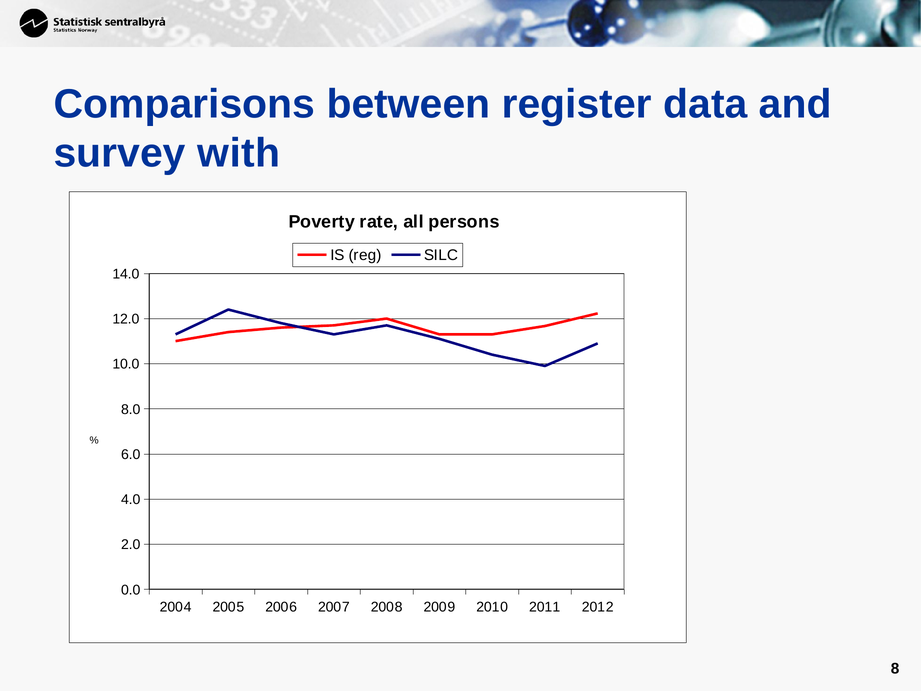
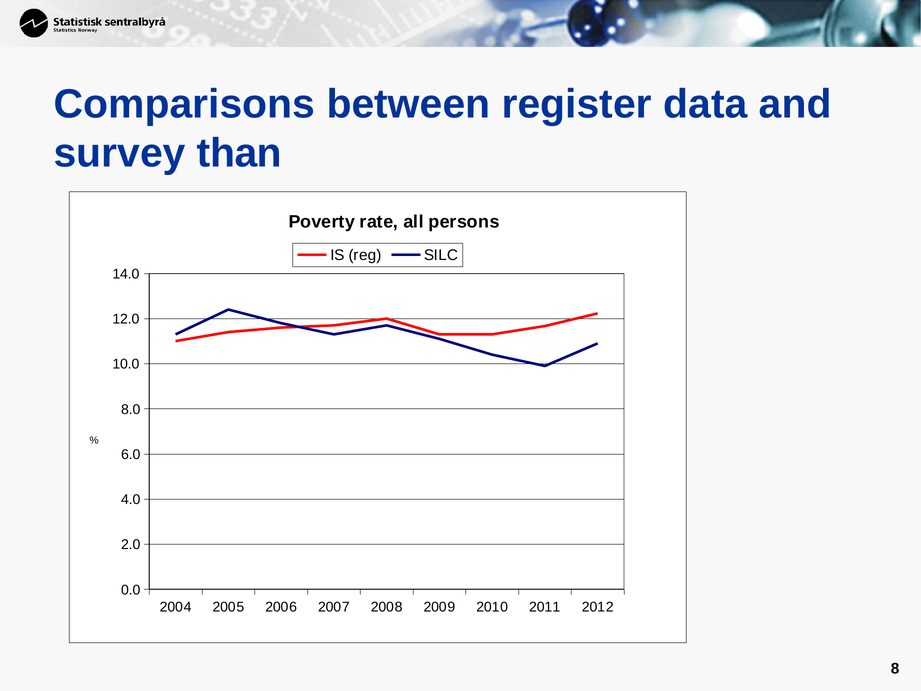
with: with -> than (239, 153)
